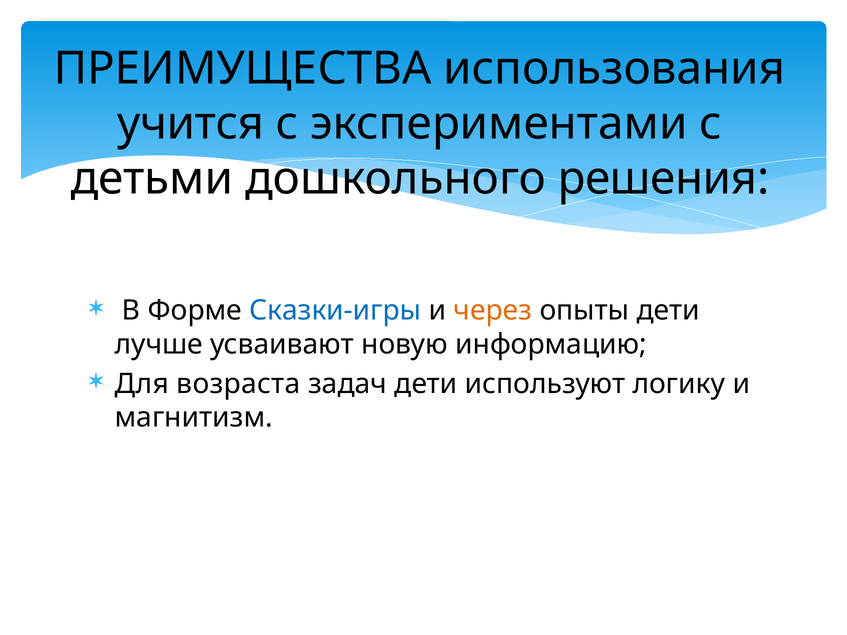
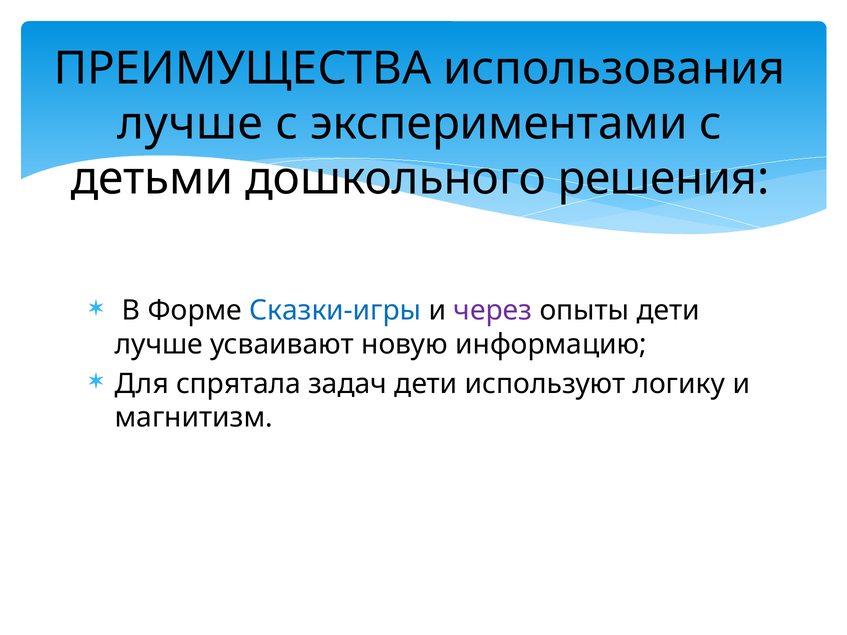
учится: учится -> лучше (190, 123)
через colour: orange -> purple (493, 311)
возраста: возраста -> спрятала (239, 384)
